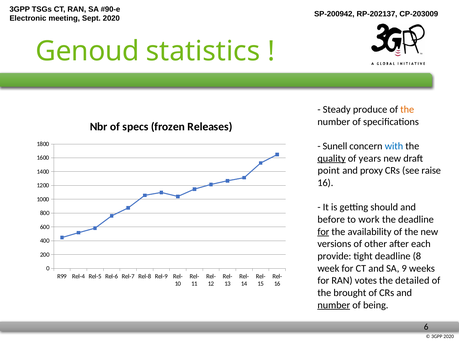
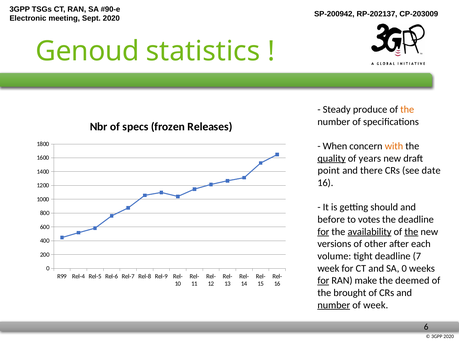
Sunell: Sunell -> When (335, 146)
with colour: blue -> orange (394, 146)
proxy: proxy -> there (371, 171)
raise: raise -> date (431, 171)
work: work -> votes (369, 220)
availability underline: none -> present (370, 232)
the underline: none -> present (411, 232)
provide: provide -> volume (334, 256)
8: 8 -> 7 (417, 256)
SA 9: 9 -> 0 (404, 269)
for underline: none -> present (323, 281)
votes: votes -> make (366, 281)
detailed: detailed -> deemed (412, 281)
of being: being -> week (376, 305)
